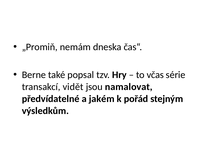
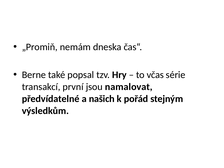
vidět: vidět -> první (73, 87)
jakém: jakém -> našich (102, 99)
